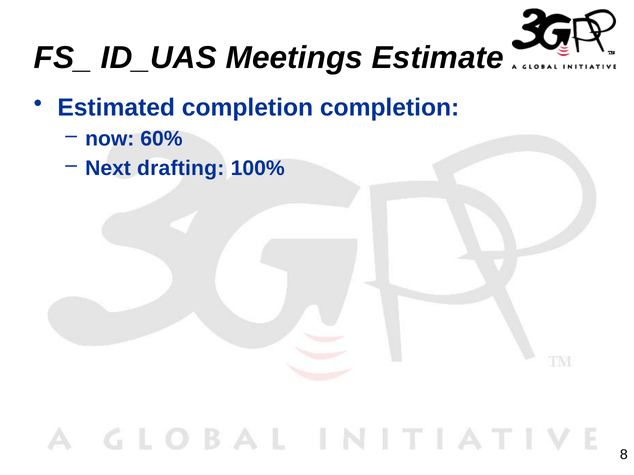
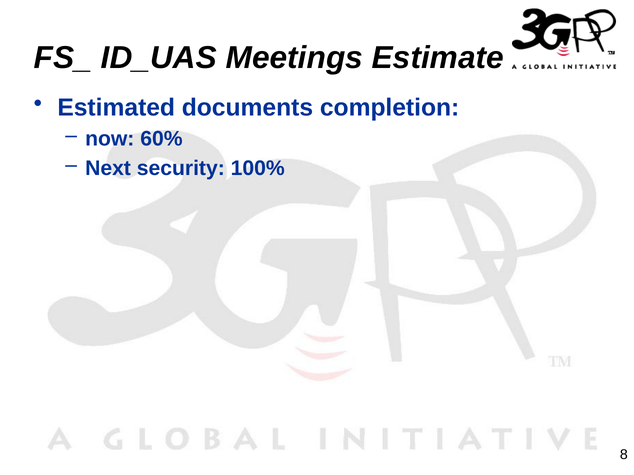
Estimated completion: completion -> documents (247, 108)
drafting: drafting -> security (181, 169)
